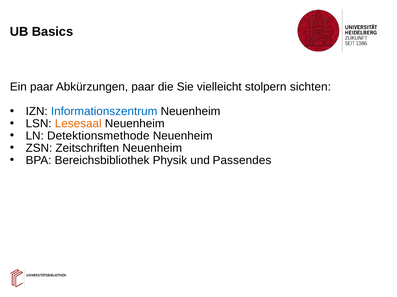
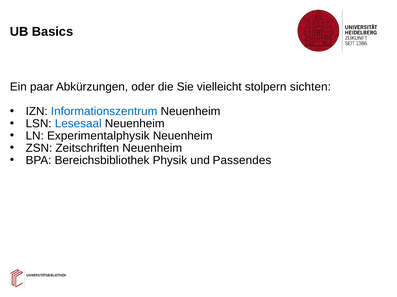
Abkürzungen paar: paar -> oder (143, 87)
Lesesaal colour: orange -> blue (78, 124)
Detektionsmethode: Detektionsmethode -> Experimentalphysik (98, 136)
